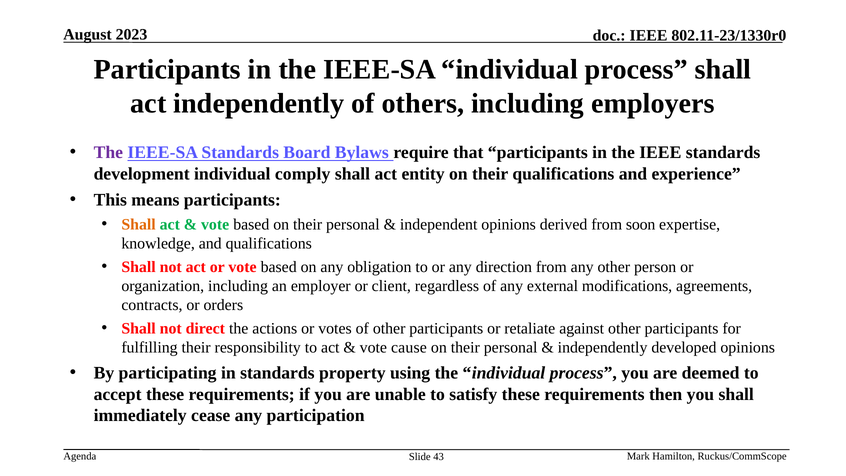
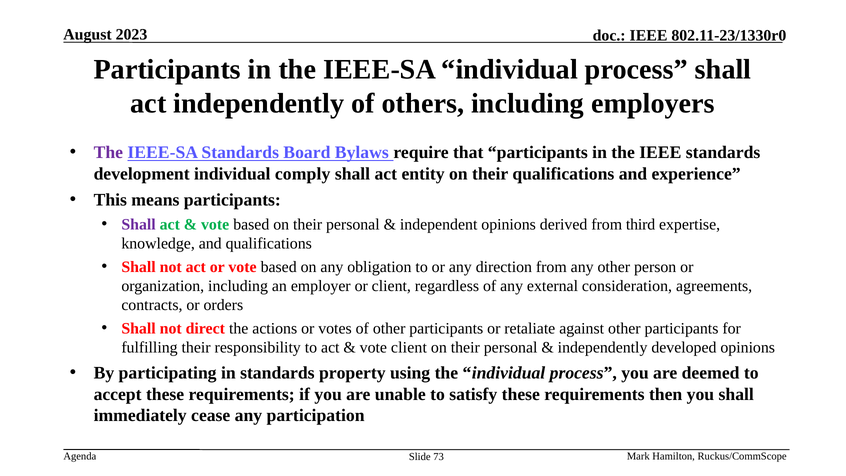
Shall colour: orange -> purple (139, 224)
soon: soon -> third (641, 224)
modifications: modifications -> consideration (627, 286)
vote cause: cause -> client (409, 347)
43: 43 -> 73 (439, 456)
